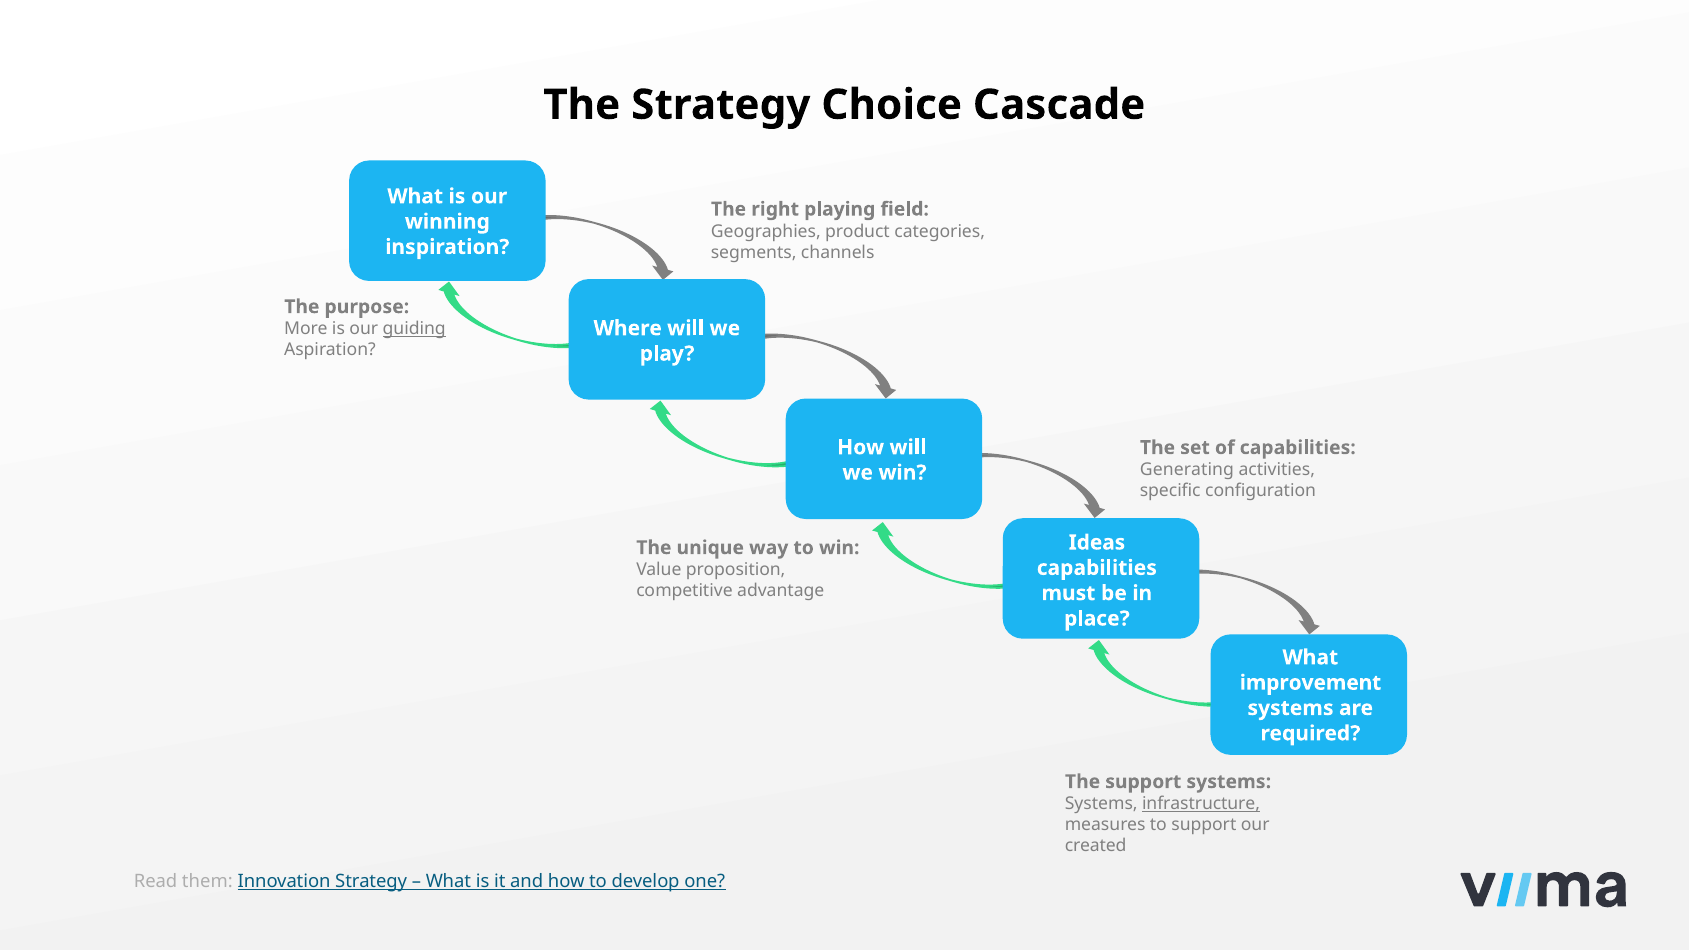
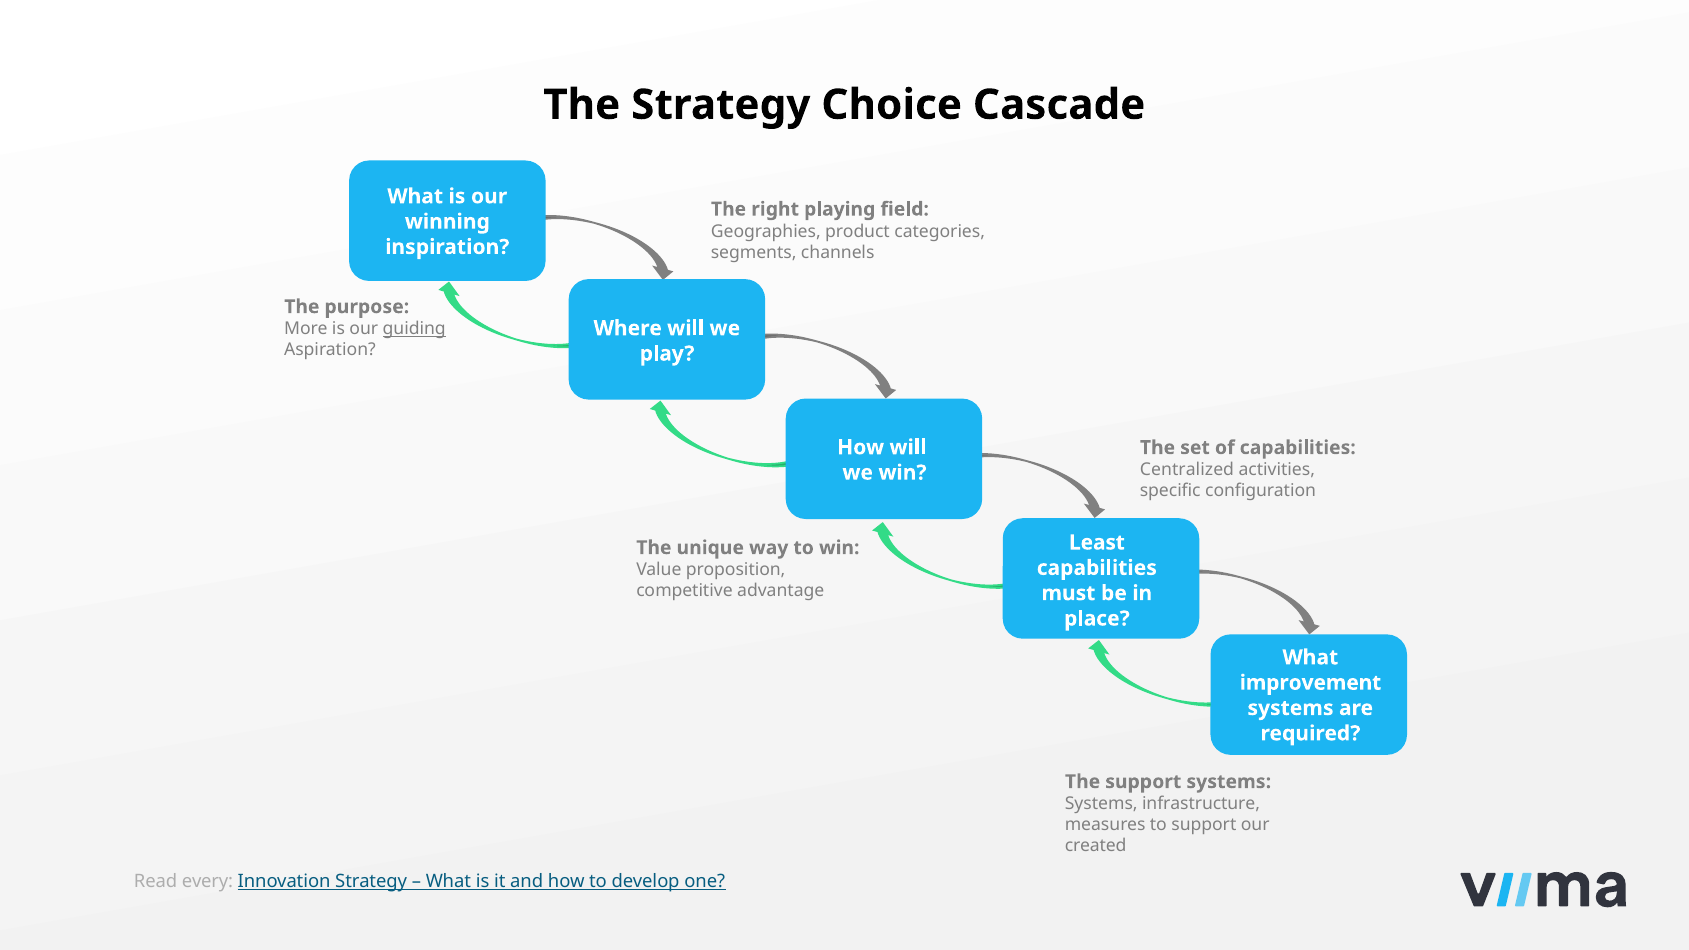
Generating: Generating -> Centralized (1187, 470)
Ideas: Ideas -> Least (1097, 543)
infrastructure underline: present -> none (1201, 804)
them: them -> every (207, 881)
